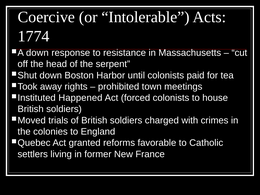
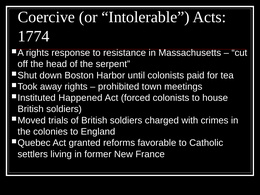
down: down -> rights (37, 53)
